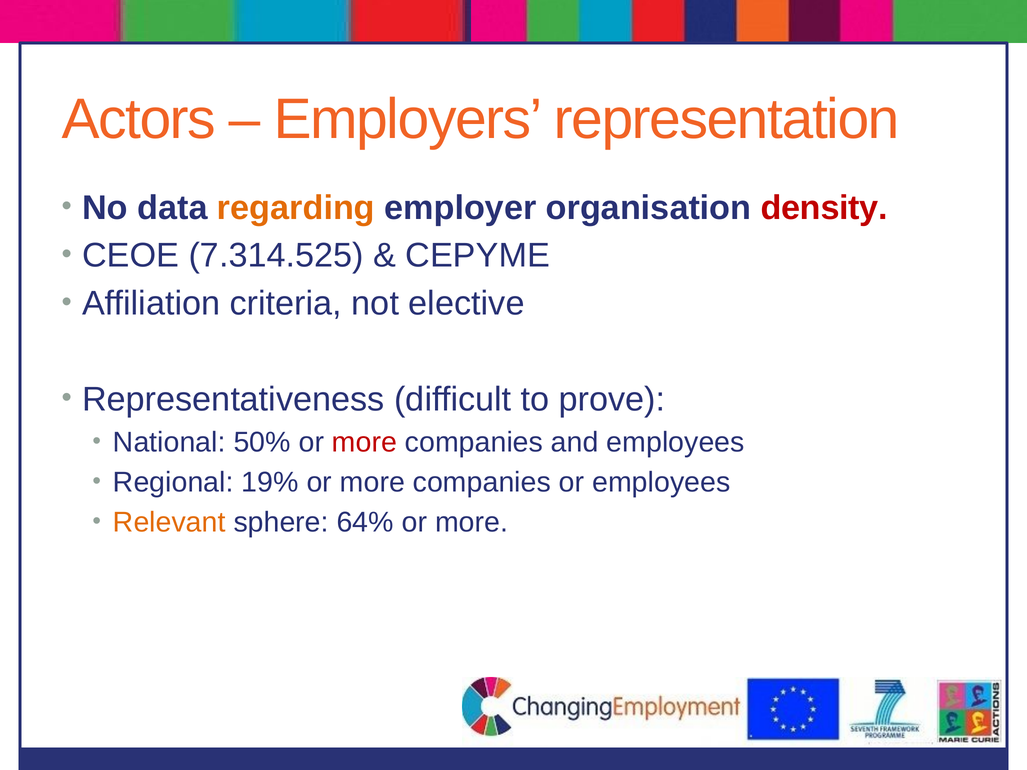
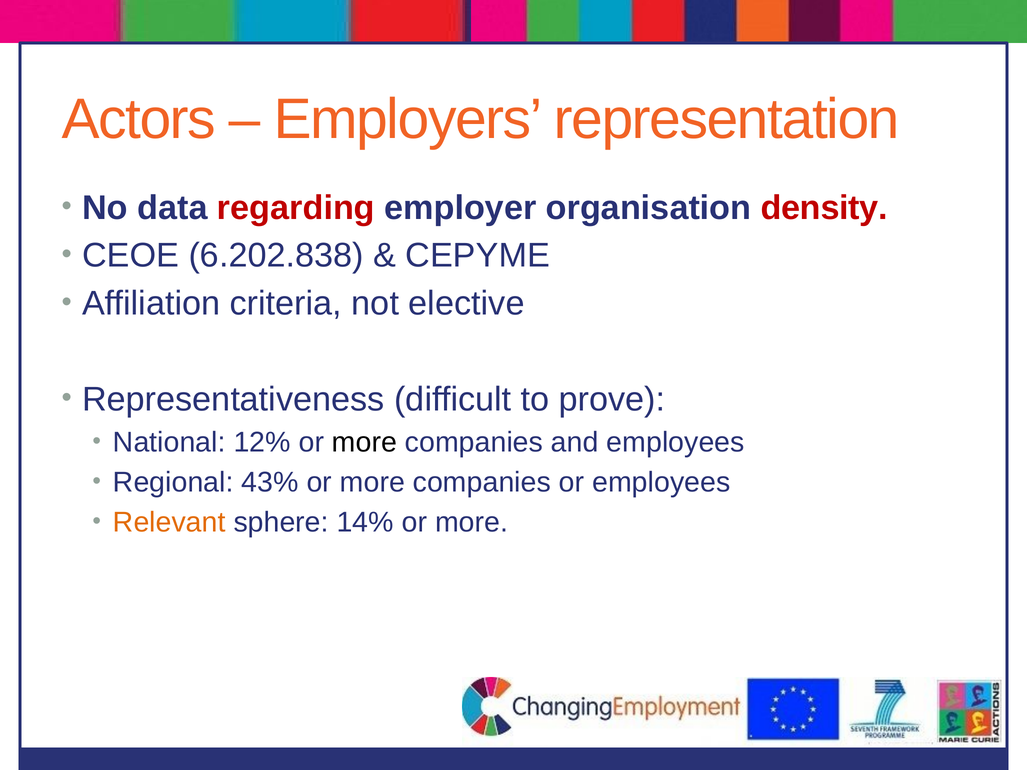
regarding colour: orange -> red (296, 208)
7.314.525: 7.314.525 -> 6.202.838 (276, 256)
50%: 50% -> 12% (262, 442)
more colour: red -> black (364, 442)
19%: 19% -> 43% (270, 482)
64%: 64% -> 14% (365, 522)
